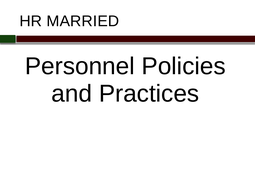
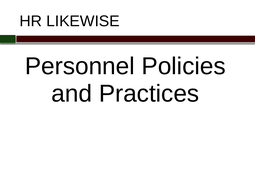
MARRIED: MARRIED -> LIKEWISE (83, 21)
